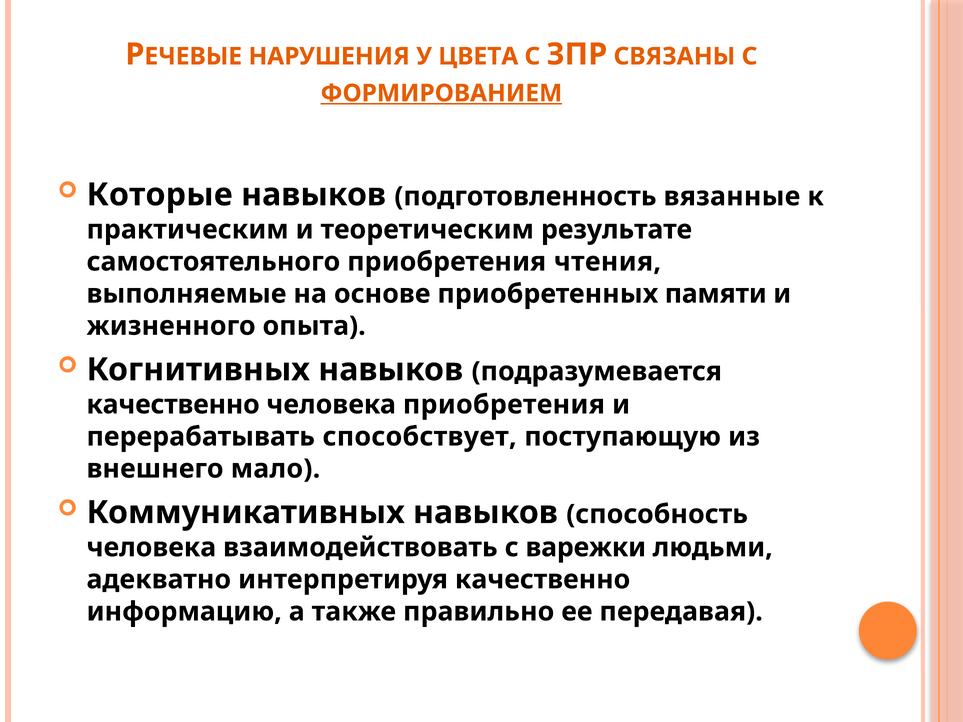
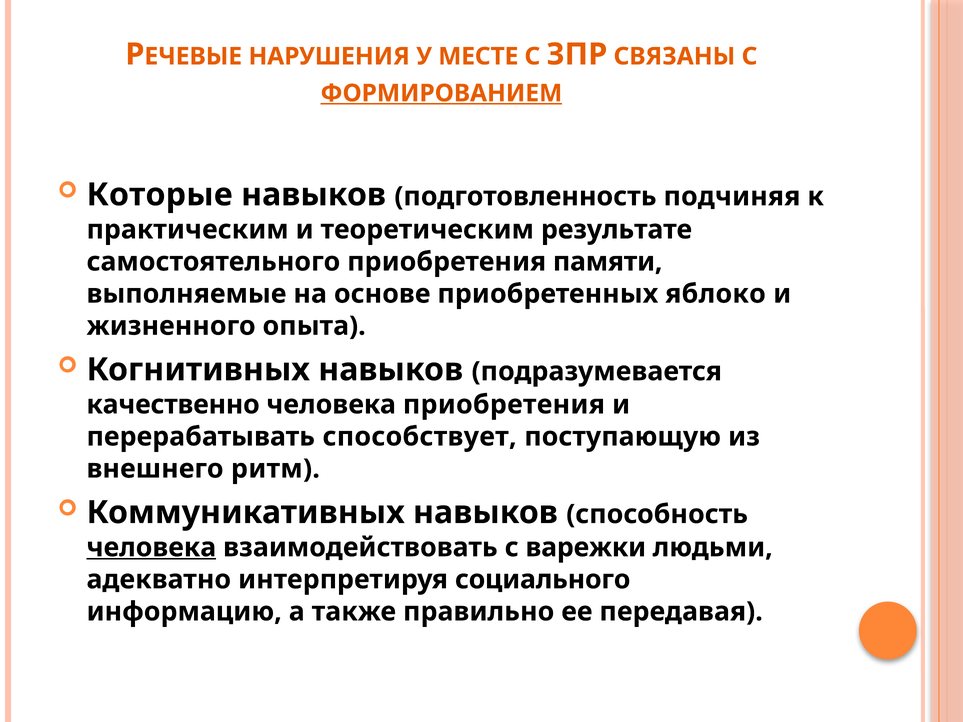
ЦВЕТА: ЦВЕТА -> МЕСТЕ (478, 56)
вязанные: вязанные -> подчиняя (732, 197)
чтения: чтения -> памяти (608, 262)
памяти: памяти -> яблоко (715, 294)
мало: мало -> ритм (275, 469)
человека underline: none -> present (151, 548)
интерпретируя качественно: качественно -> социального (543, 580)
